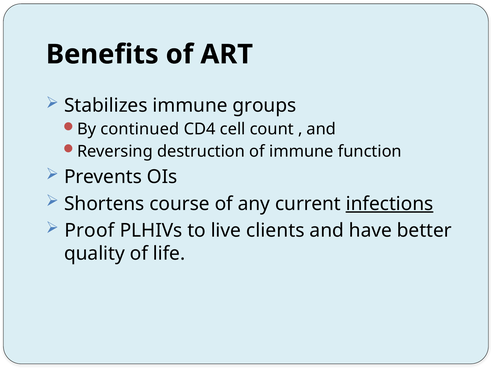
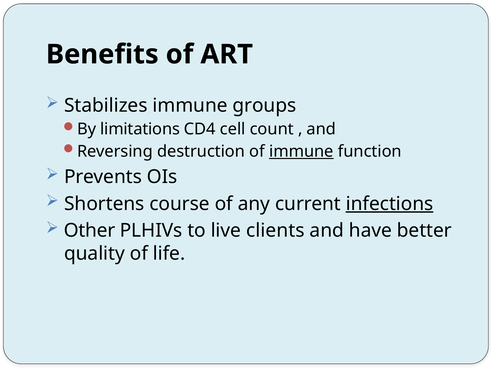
continued: continued -> limitations (140, 129)
immune underline: none -> present (301, 151)
Proof: Proof -> Other (90, 231)
